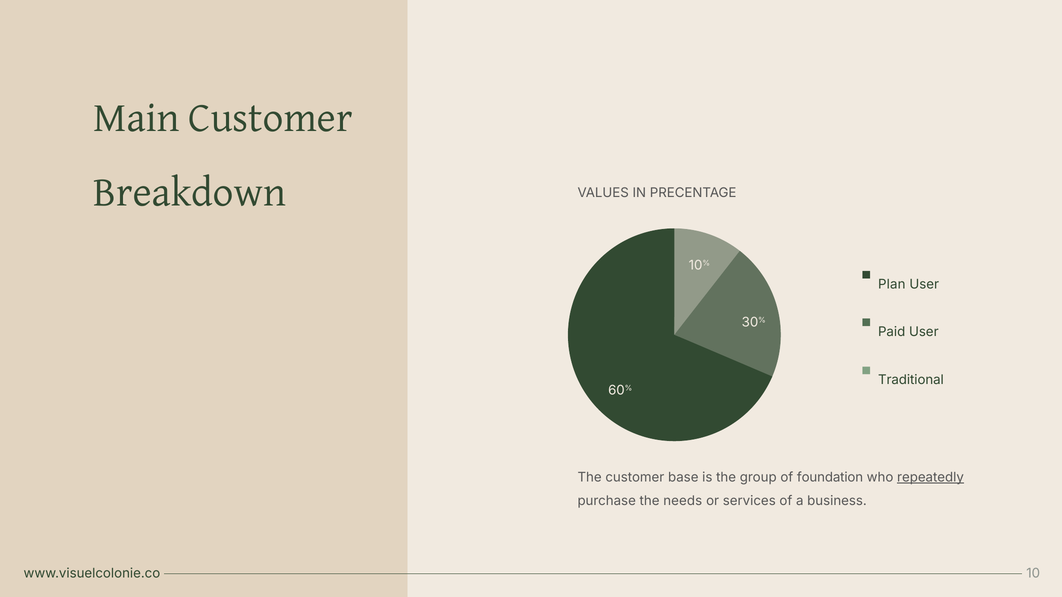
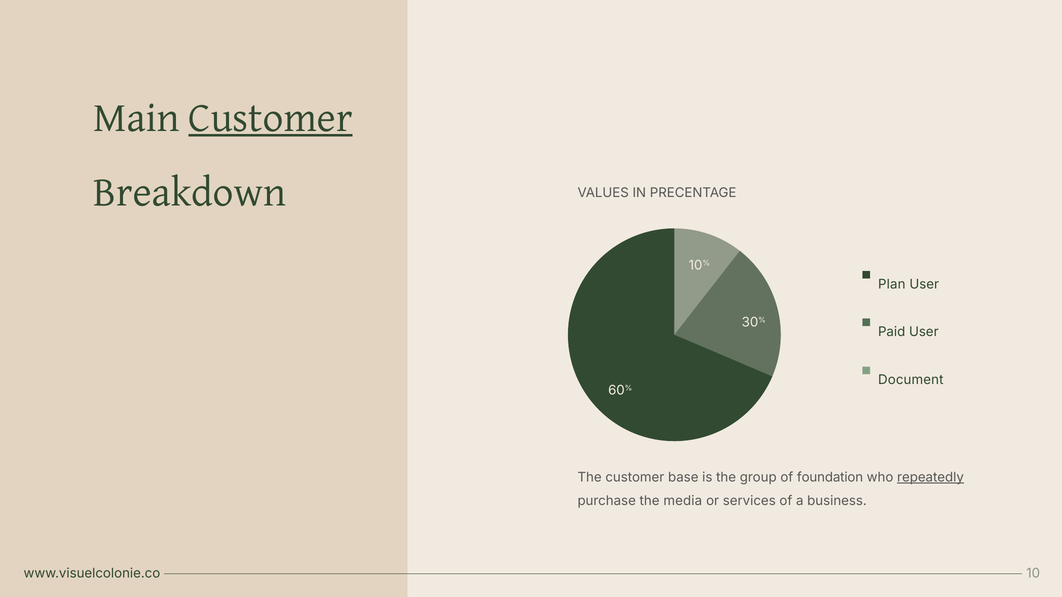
Customer underline: none -> present (270, 117)
Traditional: Traditional -> Document (911, 380)
needs: needs -> media (683, 501)
